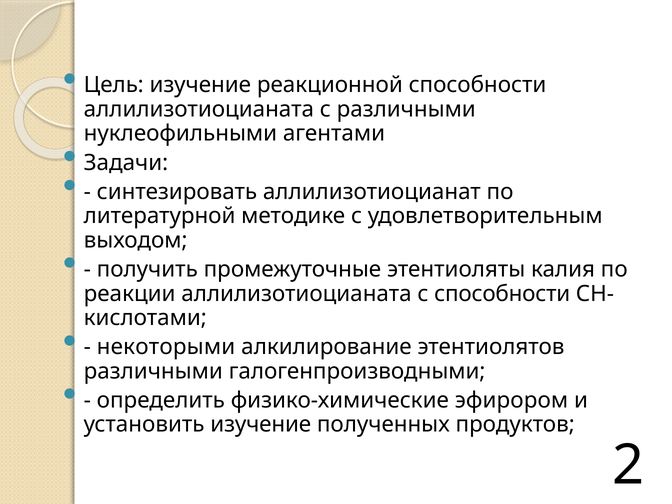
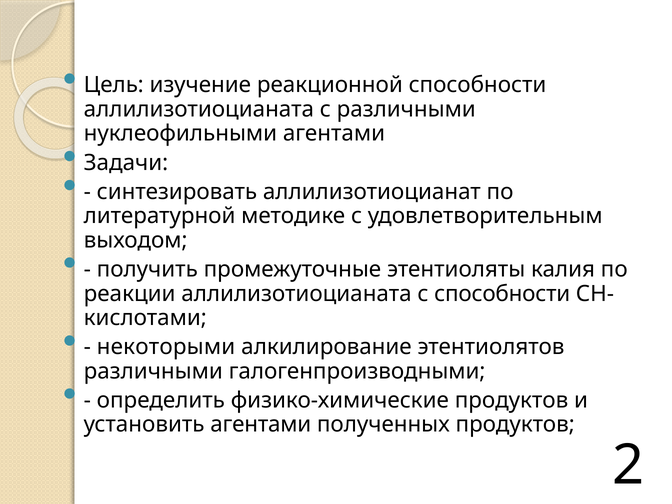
физико-химические эфирором: эфирором -> продуктов (512, 400)
установить изучение: изучение -> агентами (261, 425)
